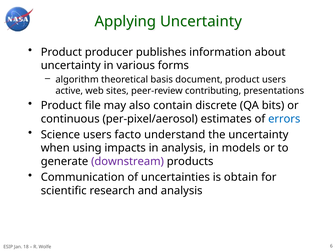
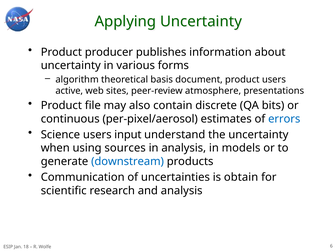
contributing: contributing -> atmosphere (213, 91)
facto: facto -> input (128, 135)
impacts: impacts -> sources (125, 148)
downstream colour: purple -> blue (128, 161)
